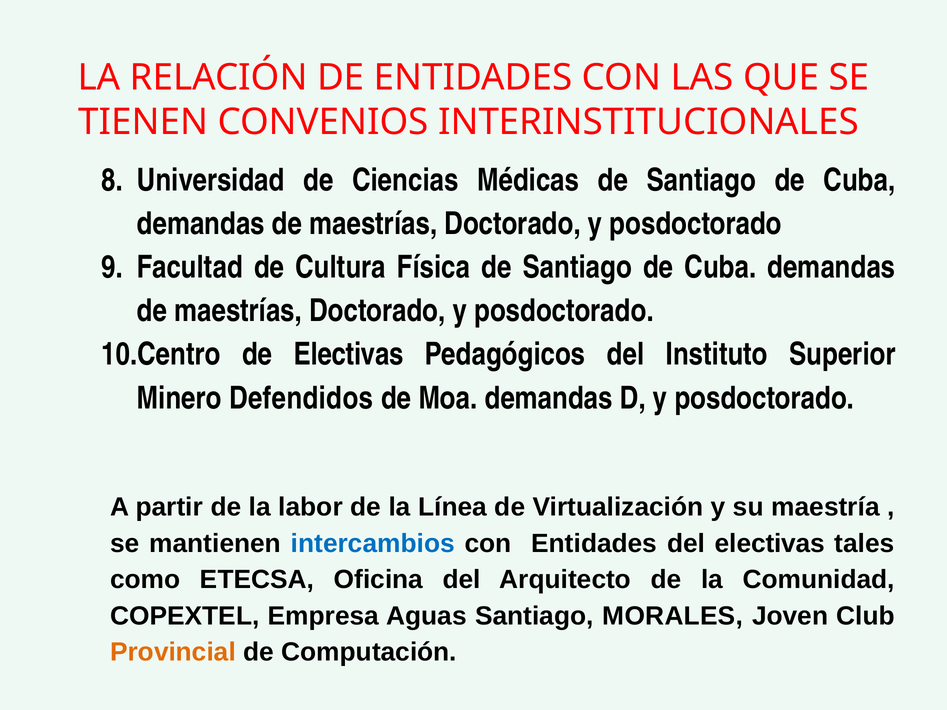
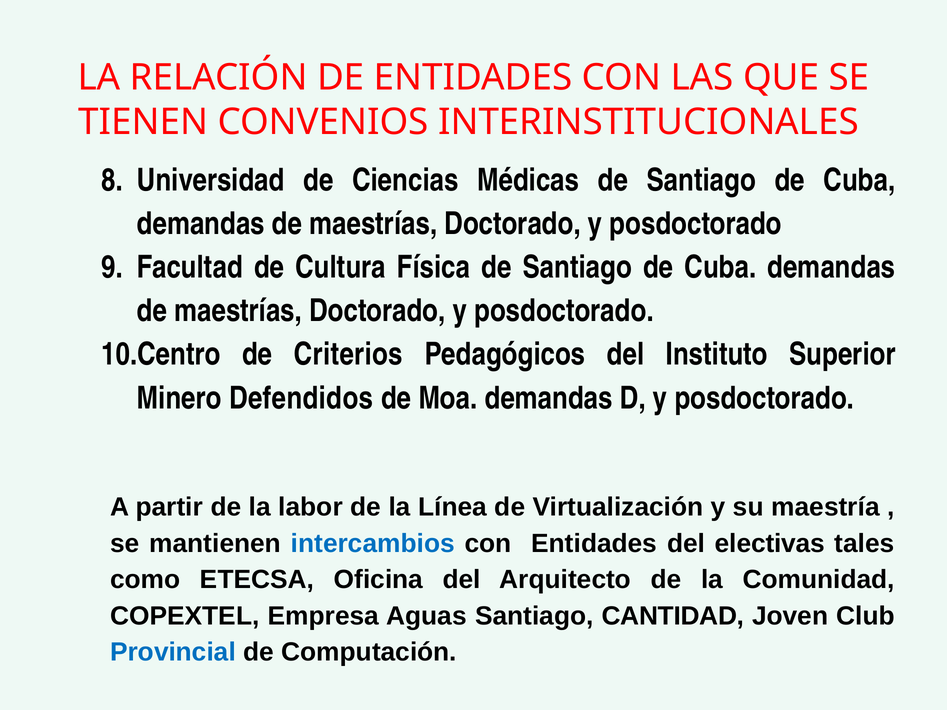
de Electivas: Electivas -> Criterios (348, 355)
MORALES: MORALES -> CANTIDAD (673, 616)
Provincial colour: orange -> blue (173, 652)
